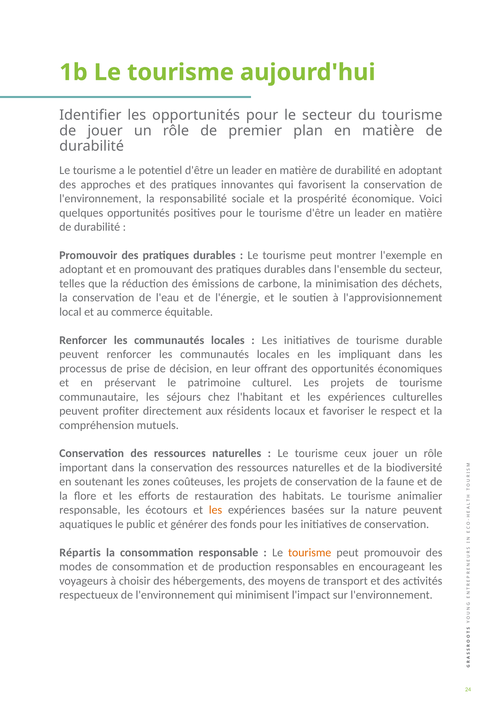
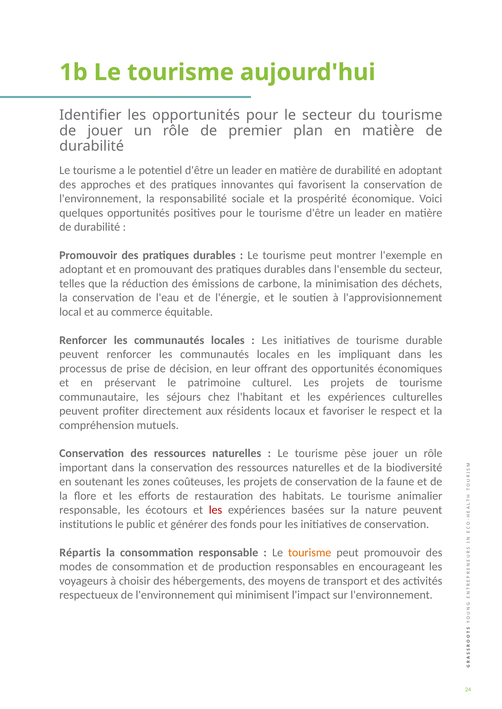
ceux: ceux -> pèse (356, 454)
les colour: orange -> red (215, 511)
aquatiques: aquatiques -> institutions (86, 525)
